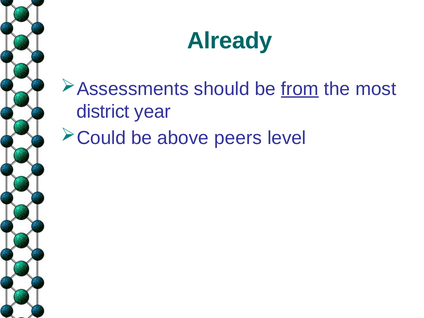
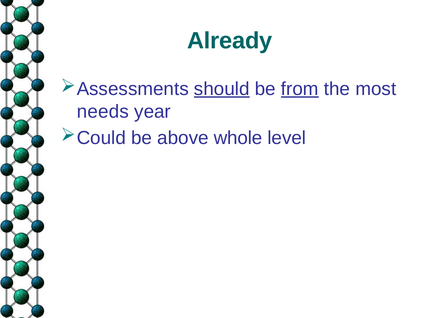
should underline: none -> present (222, 89)
district: district -> needs (103, 112)
peers: peers -> whole (238, 138)
